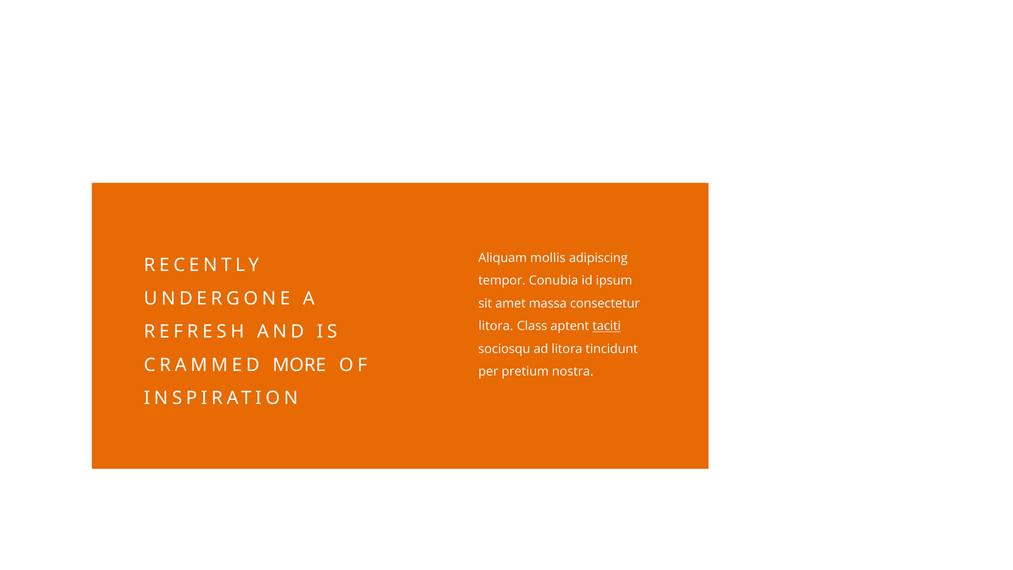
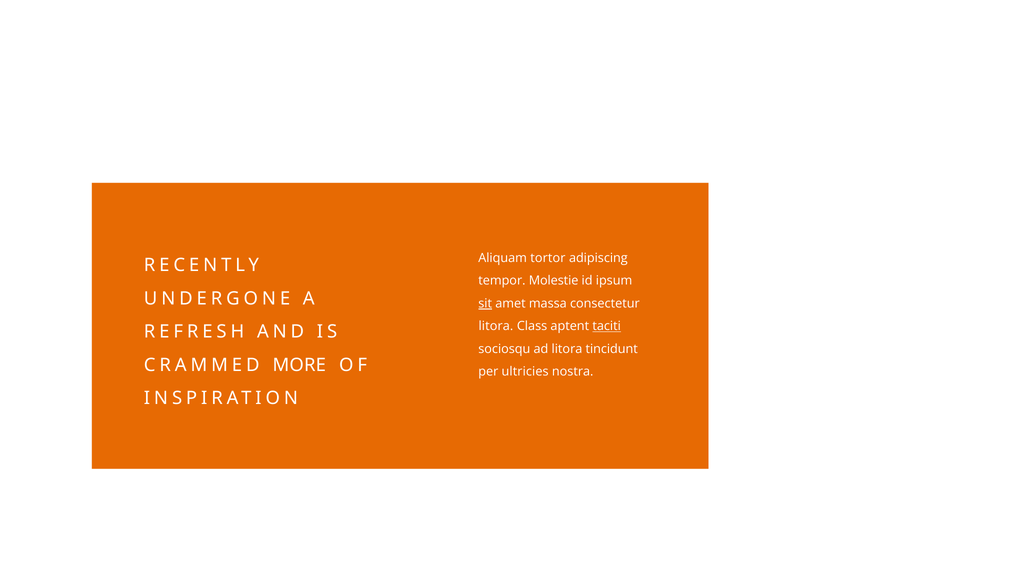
mollis: mollis -> tortor (548, 258)
Conubia: Conubia -> Molestie (554, 281)
sit underline: none -> present (485, 303)
pretium: pretium -> ultricies (525, 372)
